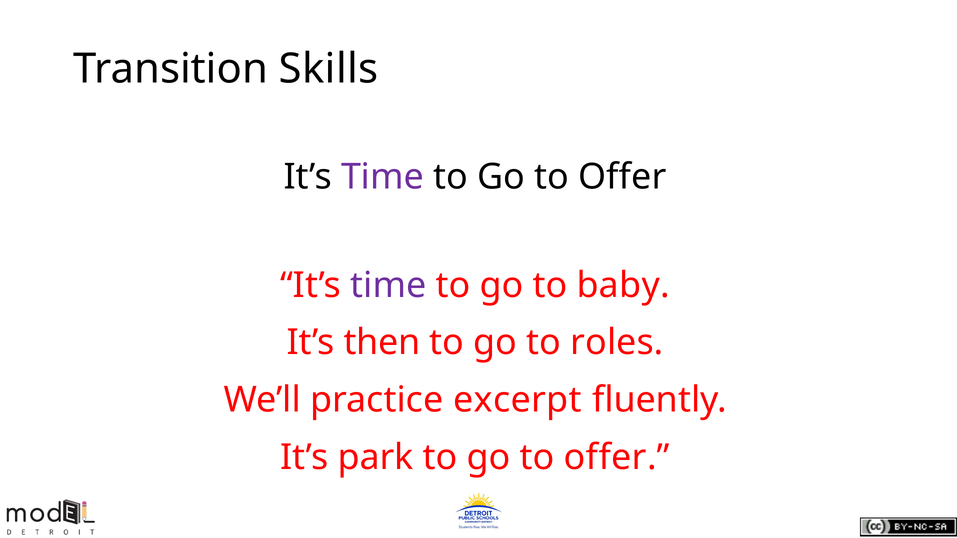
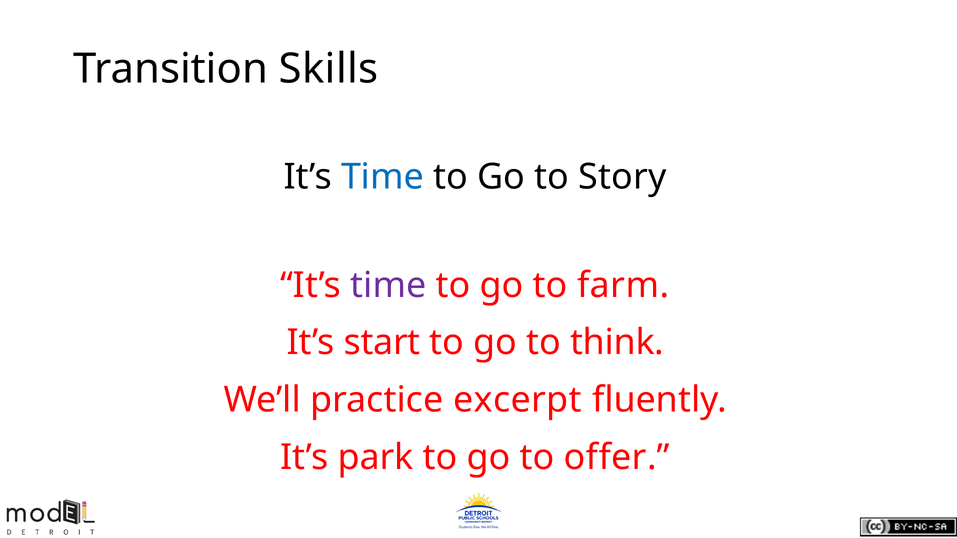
Time colour: purple -> blue (382, 177)
Offer: Offer -> Story (622, 177)
baby: baby -> farm (623, 285)
then: then -> start (382, 343)
roles: roles -> think (617, 343)
